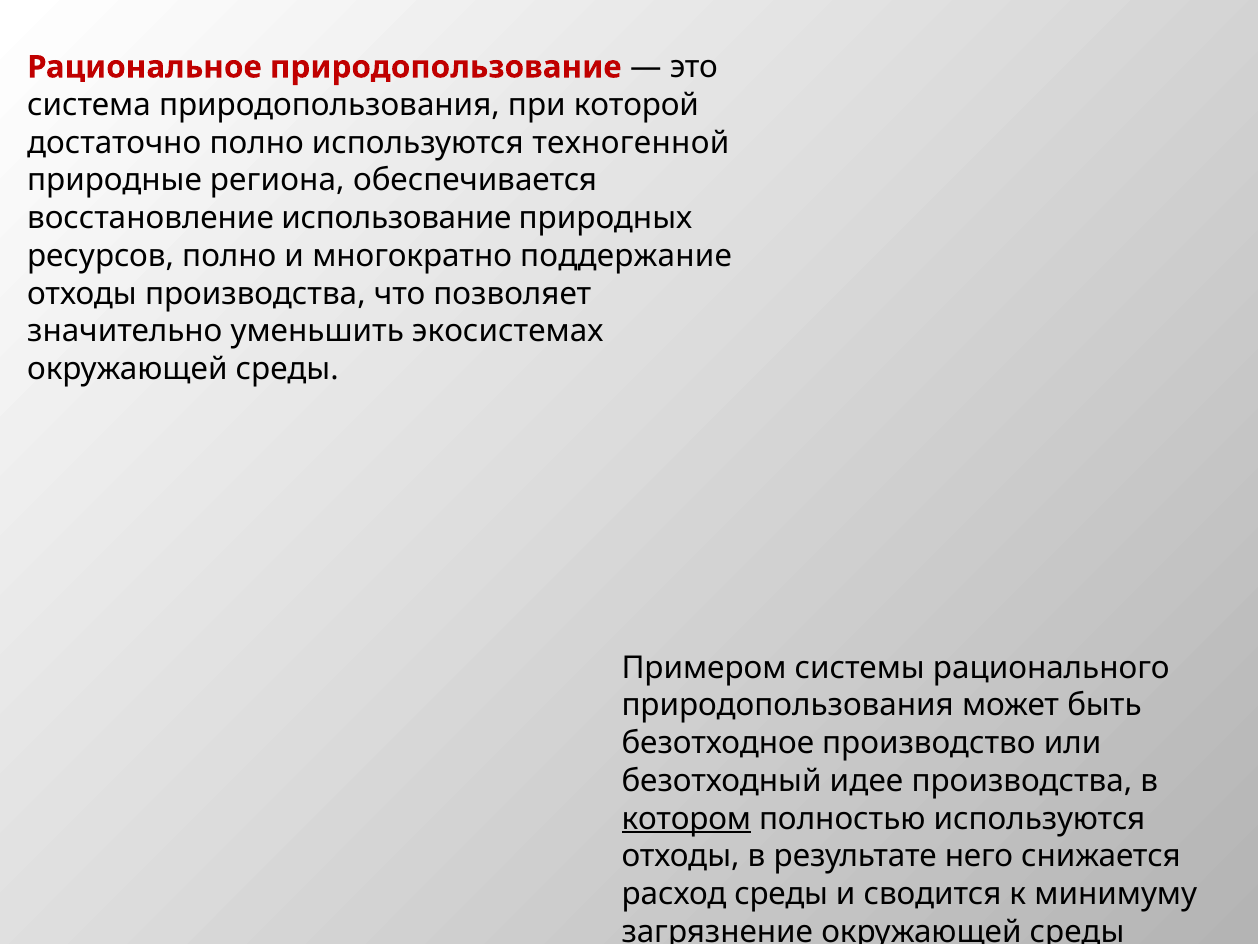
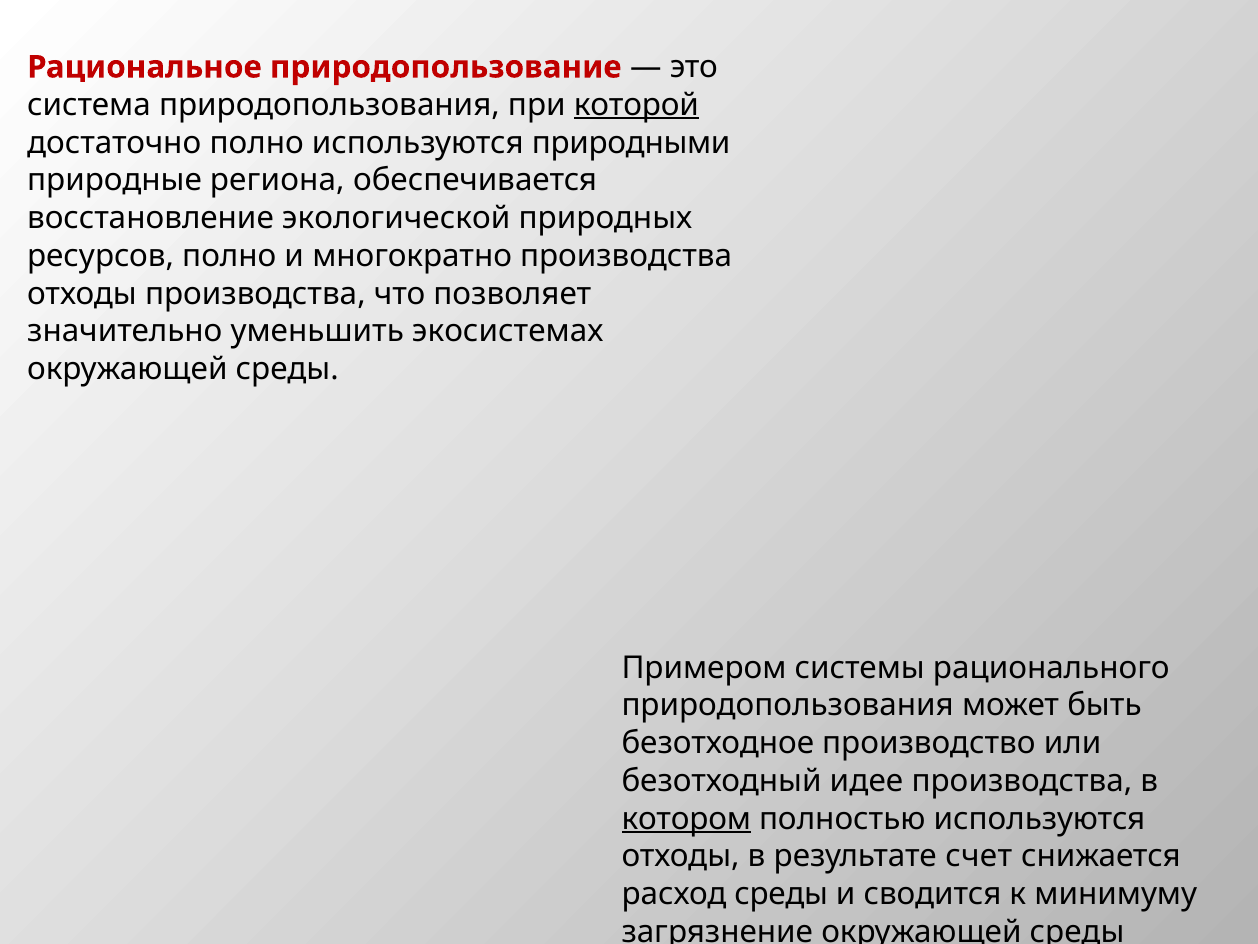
которой underline: none -> present (636, 105)
техногенной: техногенной -> природными (631, 143)
использование: использование -> экологической (396, 218)
многократно поддержание: поддержание -> производства (626, 256)
него: него -> счет (979, 856)
